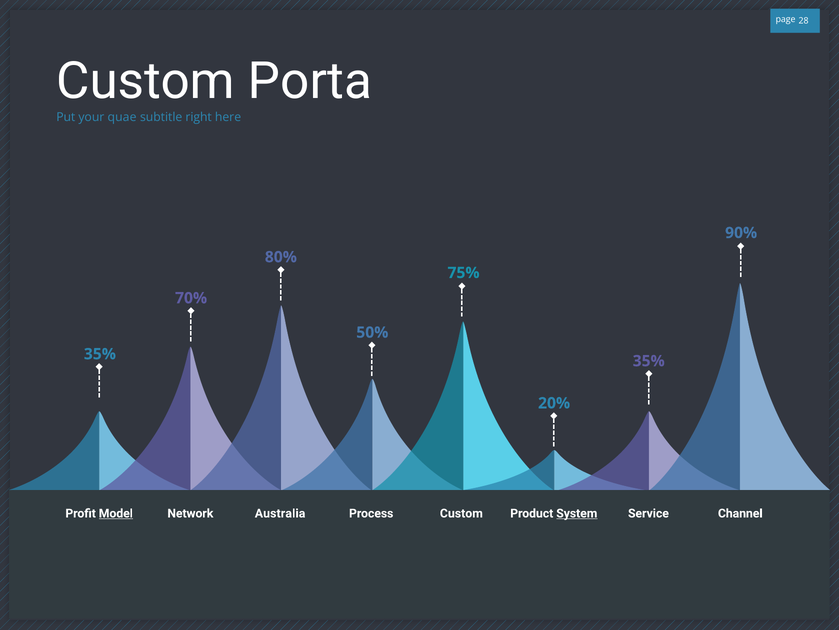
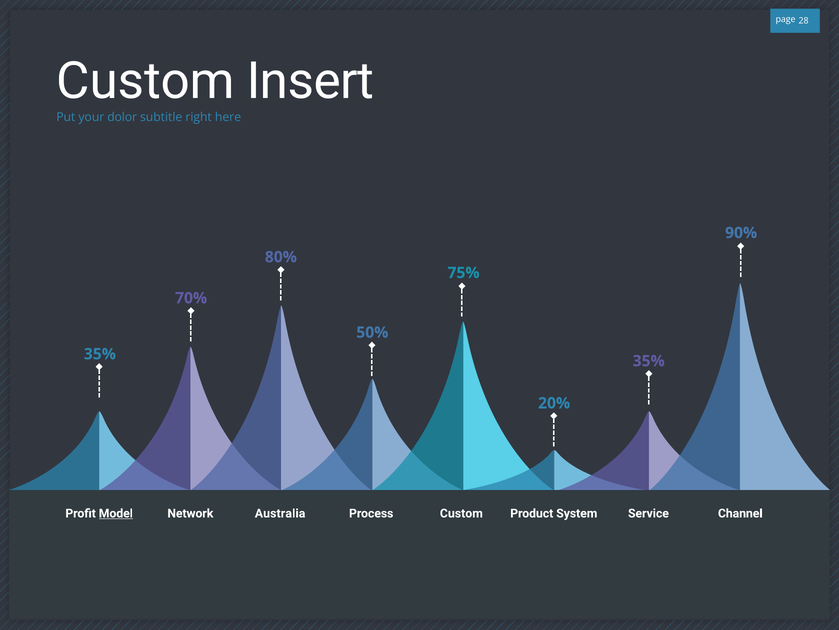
Porta: Porta -> Insert (310, 81)
quae: quae -> dolor (122, 117)
System underline: present -> none (577, 513)
